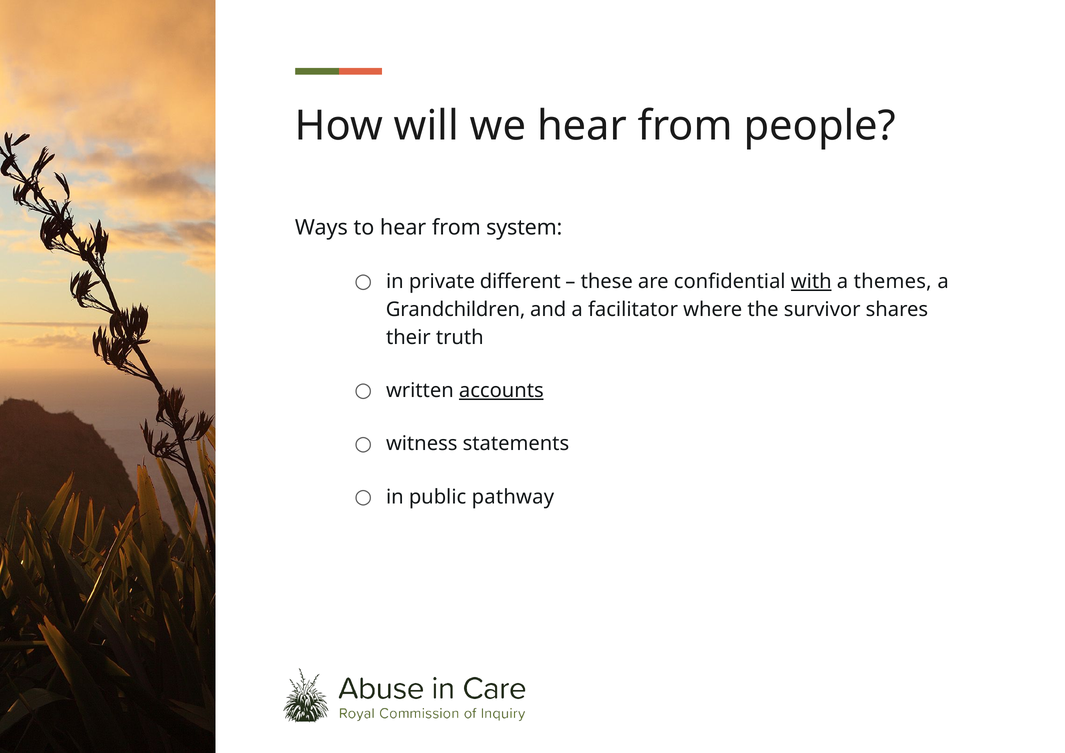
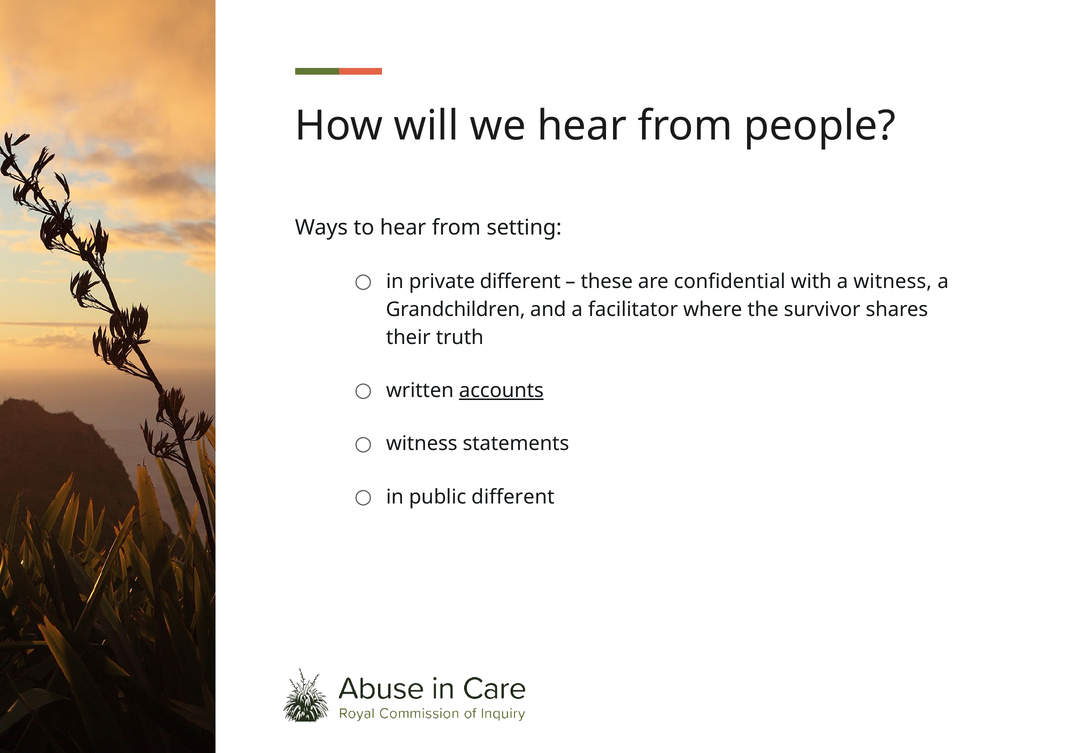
system: system -> setting (524, 228)
with underline: present -> none (811, 282)
a themes: themes -> witness (893, 282)
public pathway: pathway -> different (513, 497)
